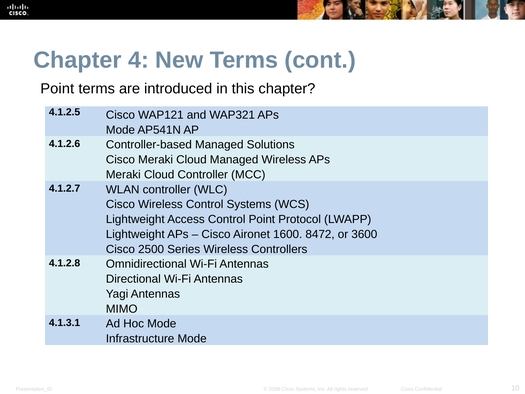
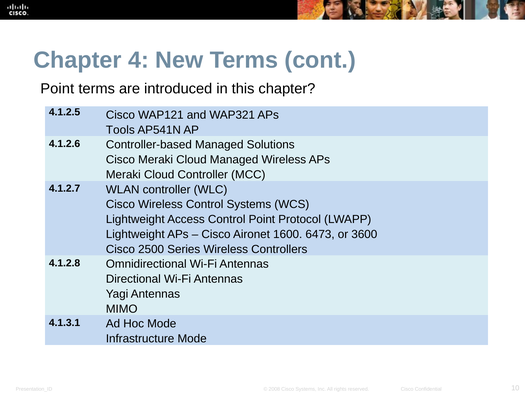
Mode: Mode -> Tools (120, 130)
8472: 8472 -> 6473 (320, 234)
